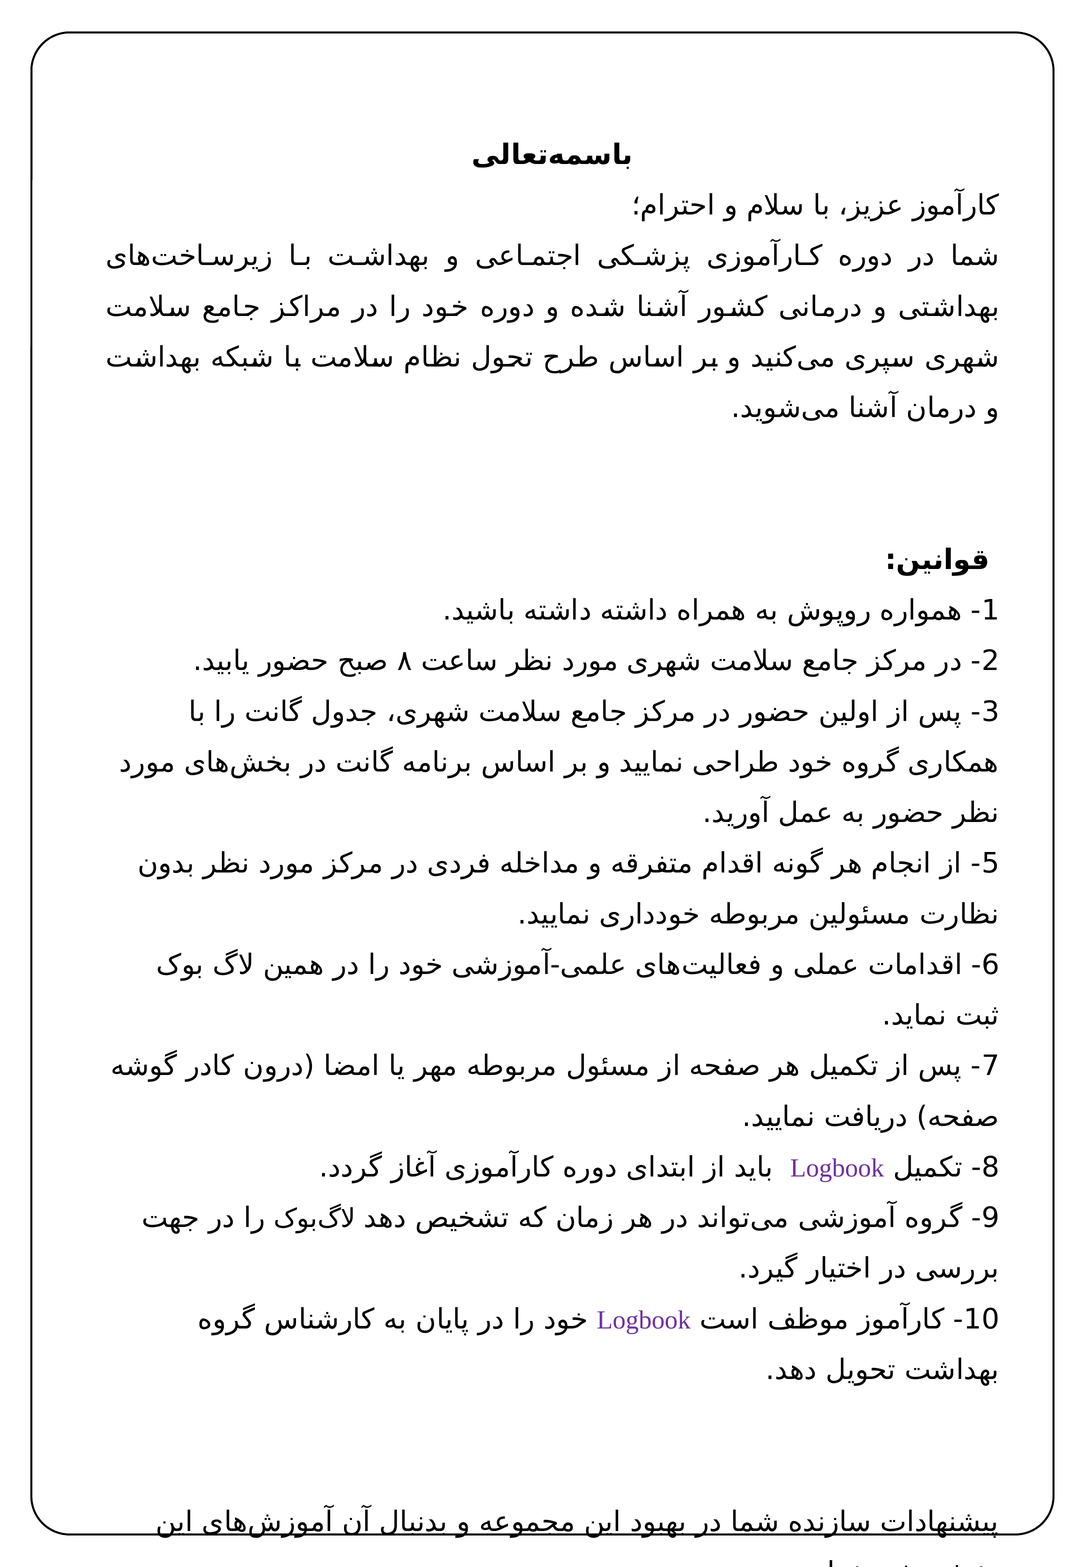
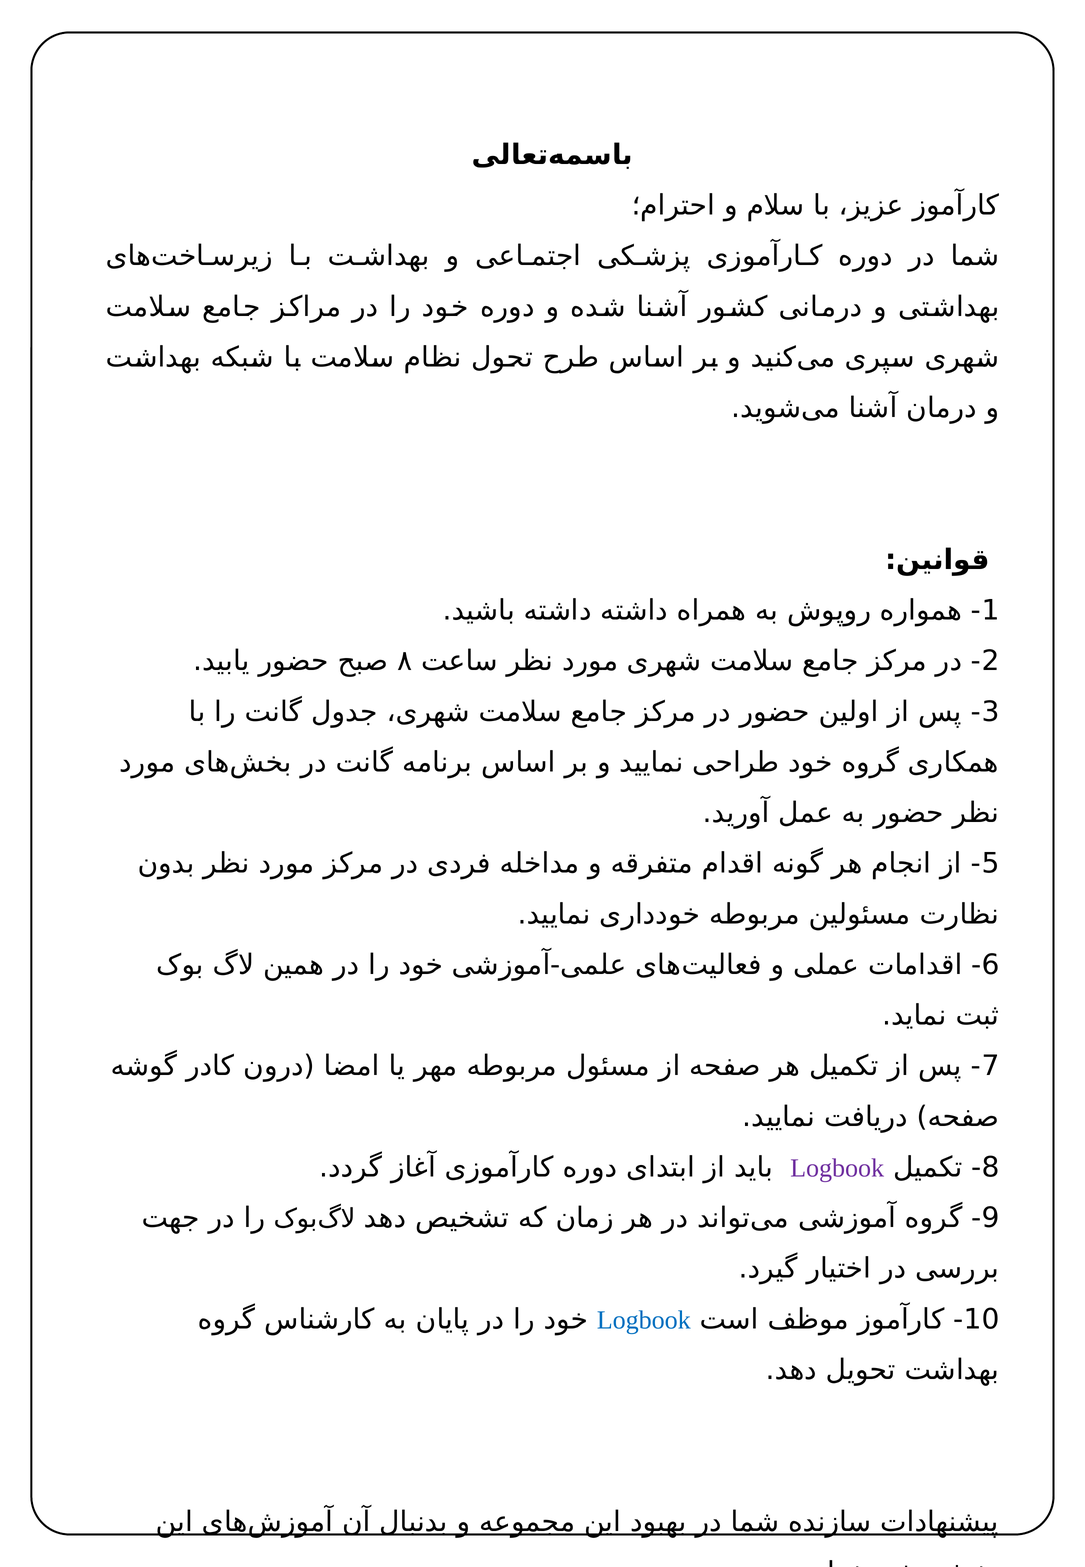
Logbook colour: purple -> blue (644, 1320)
